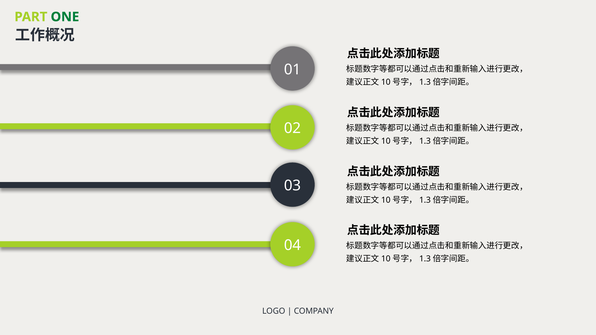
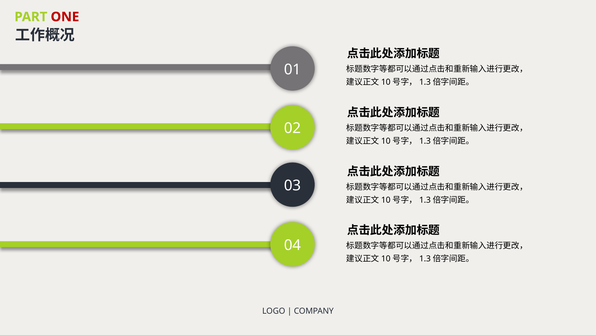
ONE colour: green -> red (65, 17)
